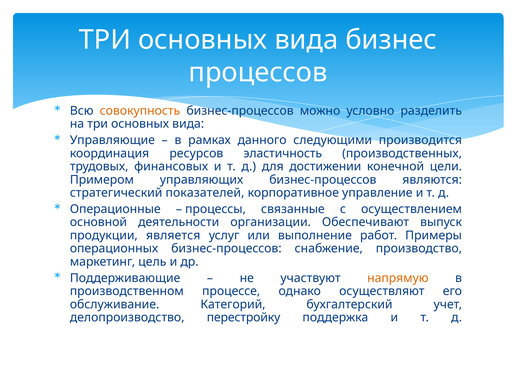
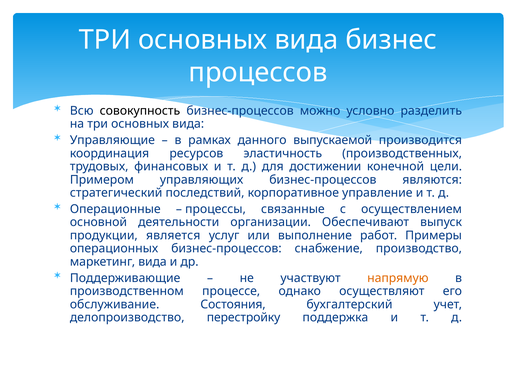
совокупность colour: orange -> black (140, 111)
следующими: следующими -> выпускаемой (333, 140)
показателей: показателей -> последствий (205, 193)
маркетинг цель: цель -> вида (152, 262)
Категорий: Категорий -> Состояния (233, 304)
